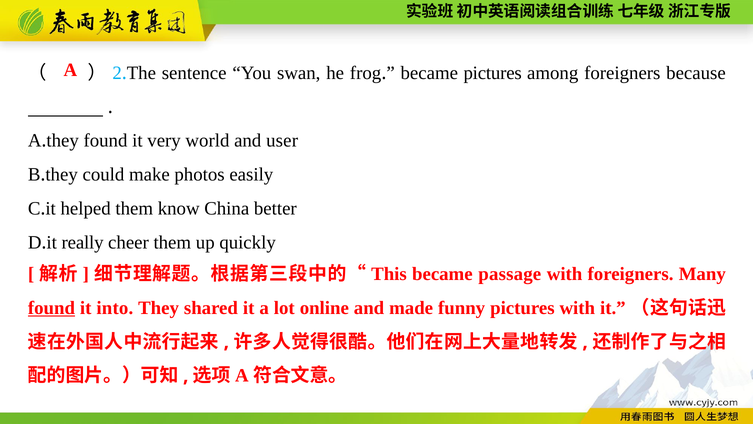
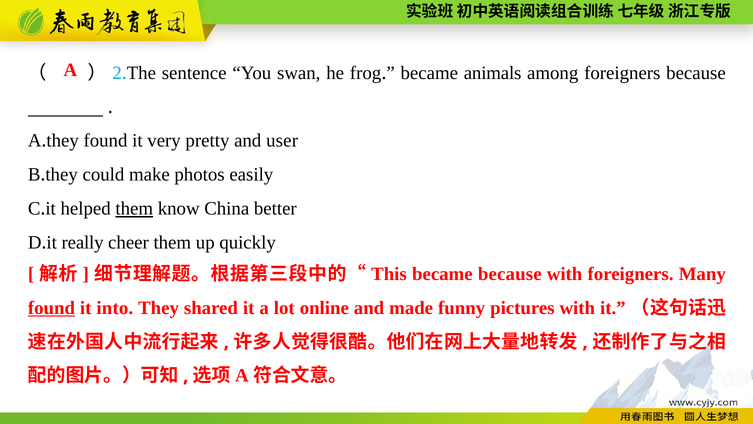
became pictures: pictures -> animals (493, 73)
world: world -> pretty (207, 141)
them underline: none -> present (134, 208)
became passage: passage -> because (510, 274)
